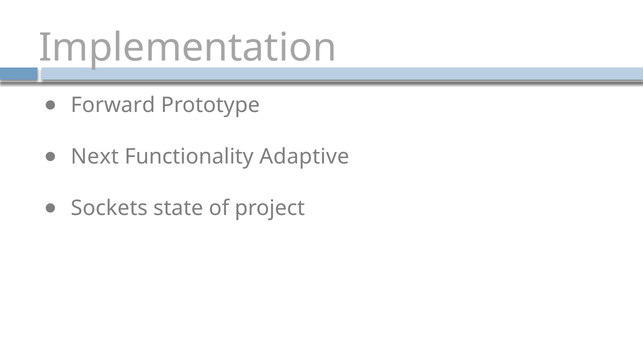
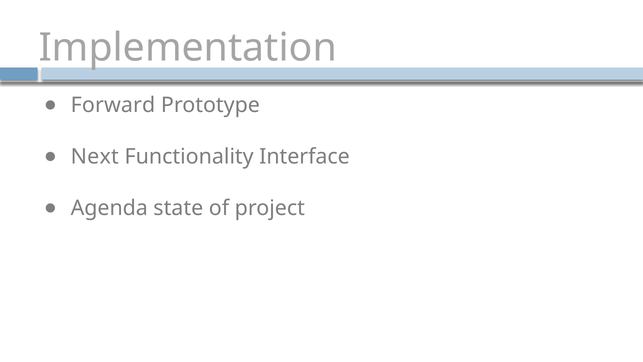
Adaptive: Adaptive -> Interface (304, 157)
Sockets: Sockets -> Agenda (109, 208)
